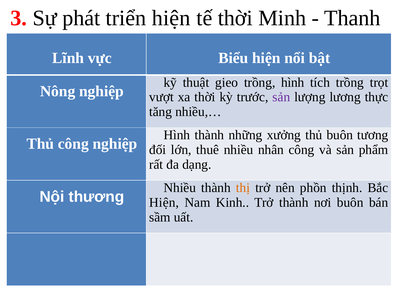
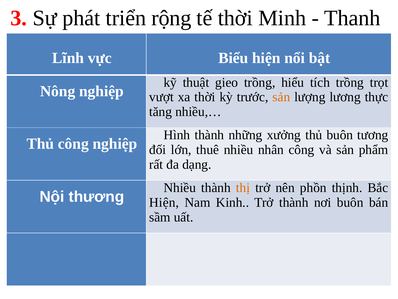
triển hiện: hiện -> rộng (171, 18)
trồng hình: hình -> hiểu (293, 82)
sản colour: purple -> orange (281, 97)
